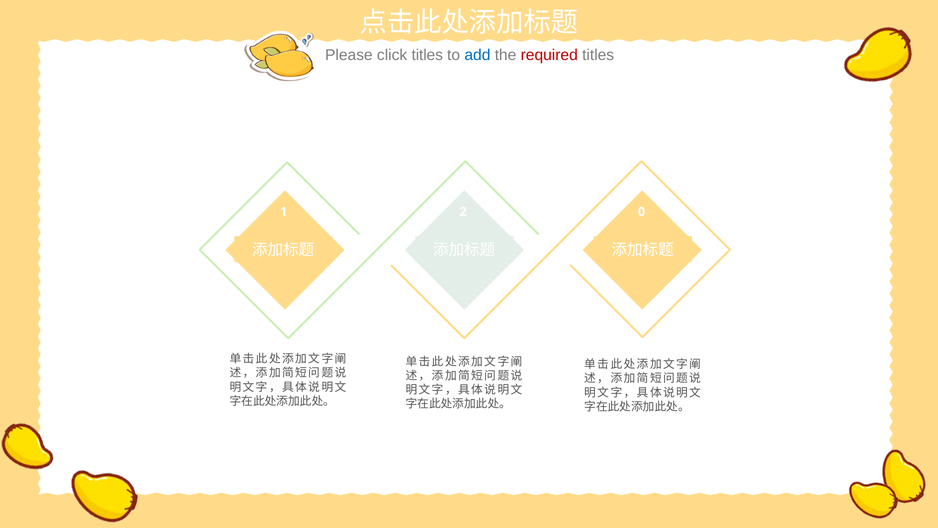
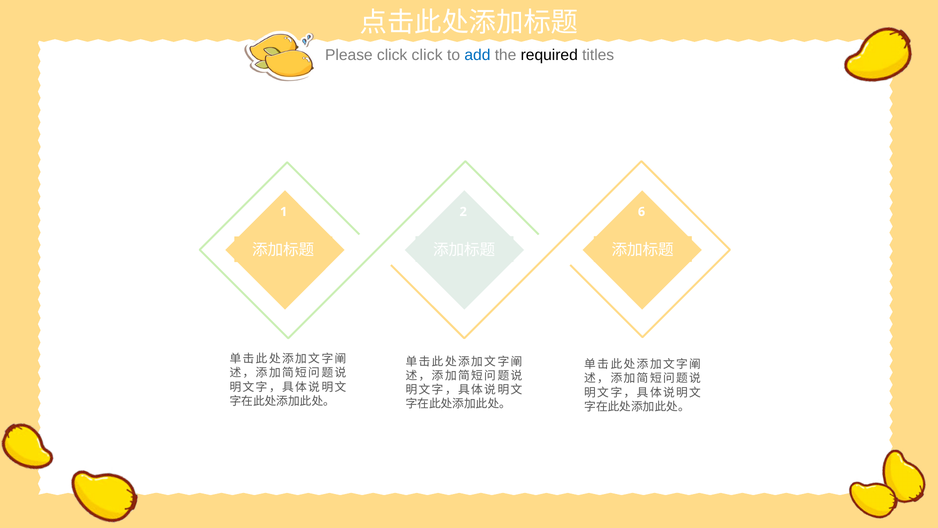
click titles: titles -> click (427, 55)
required colour: red -> black (549, 55)
0: 0 -> 6 (642, 212)
